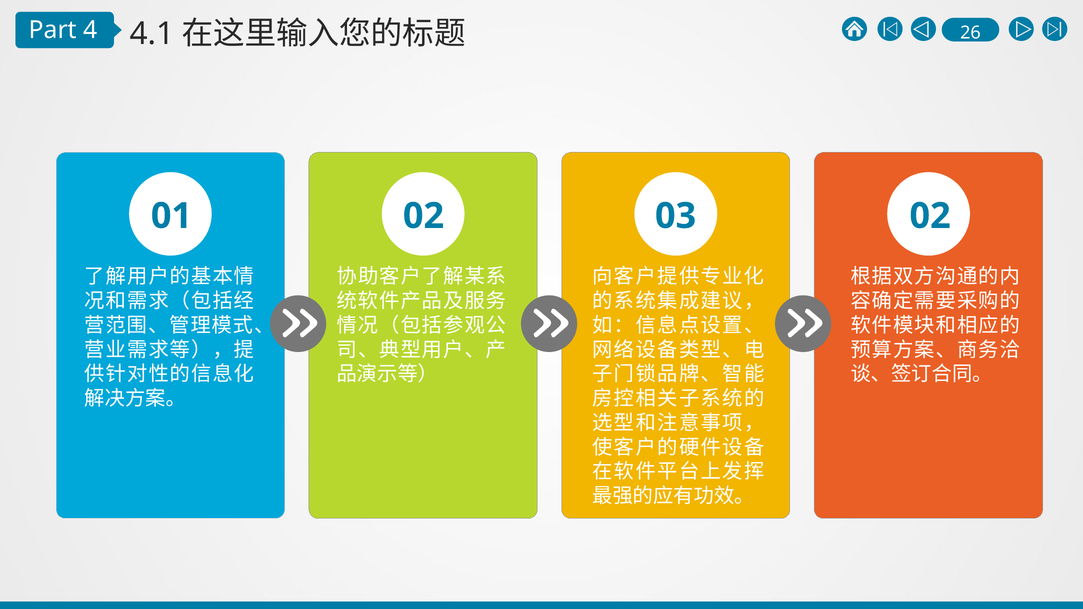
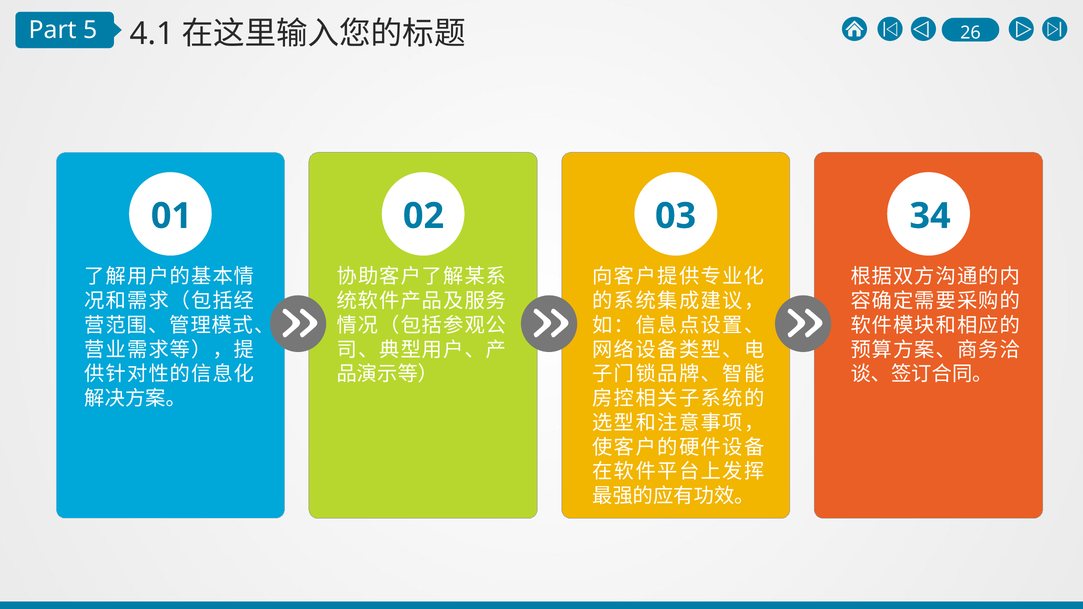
4: 4 -> 5 (90, 30)
03 02: 02 -> 34 (930, 216)
